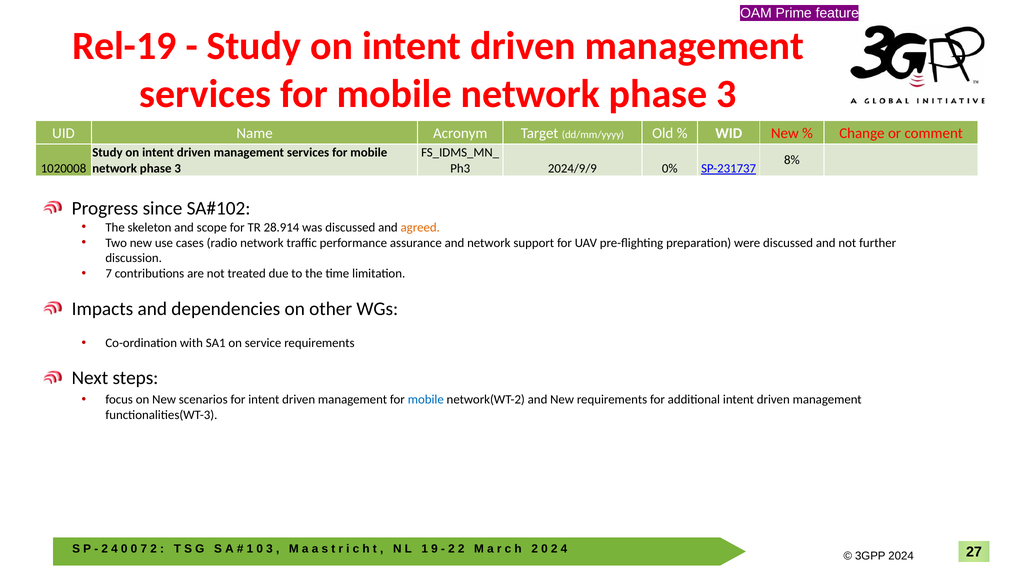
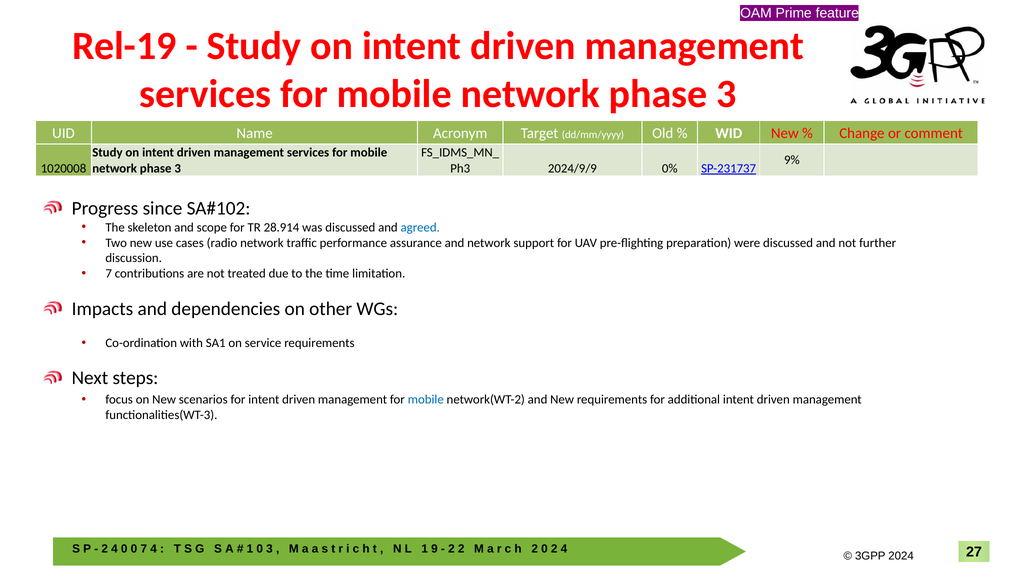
8%: 8% -> 9% (792, 160)
agreed colour: orange -> blue (420, 227)
7 2: 2 -> 4 (154, 549)
